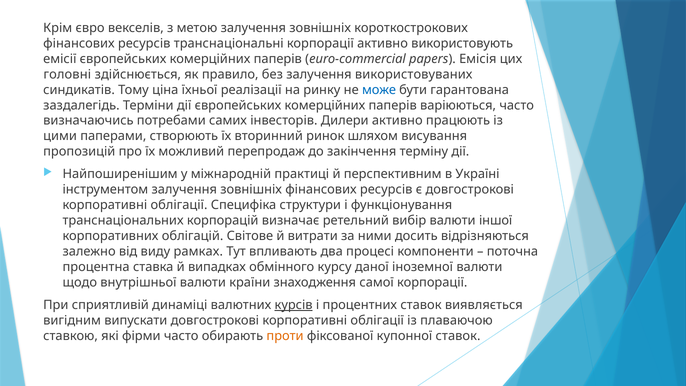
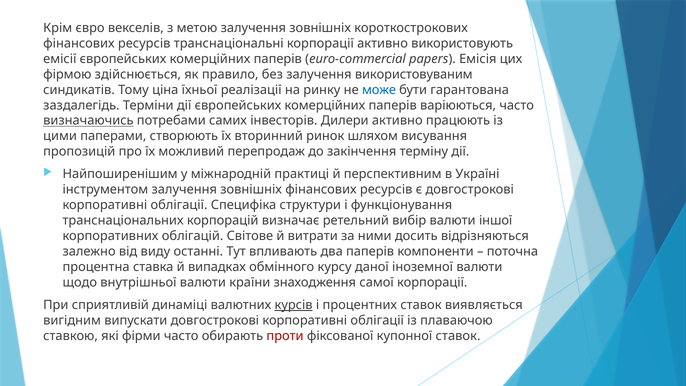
головні: головні -> фірмою (67, 74)
використовуваних: використовуваних -> використовуваним (414, 74)
визначаючись underline: none -> present (88, 121)
рамках: рамках -> останні (198, 251)
два процесі: процесі -> паперів (370, 251)
проти colour: orange -> red (285, 336)
